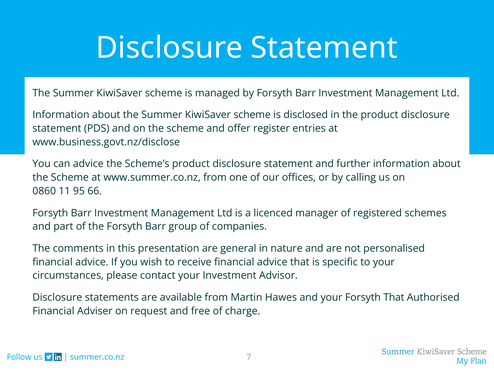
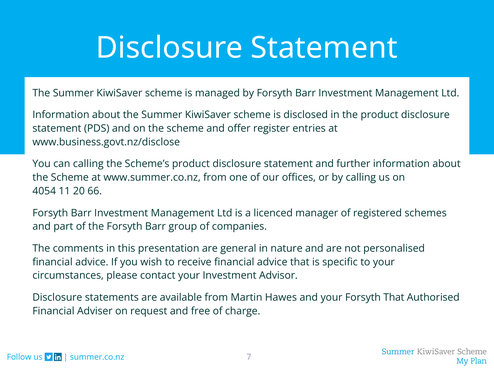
can advice: advice -> calling (88, 164)
0860: 0860 -> 4054 (44, 191)
95: 95 -> 20 (79, 191)
